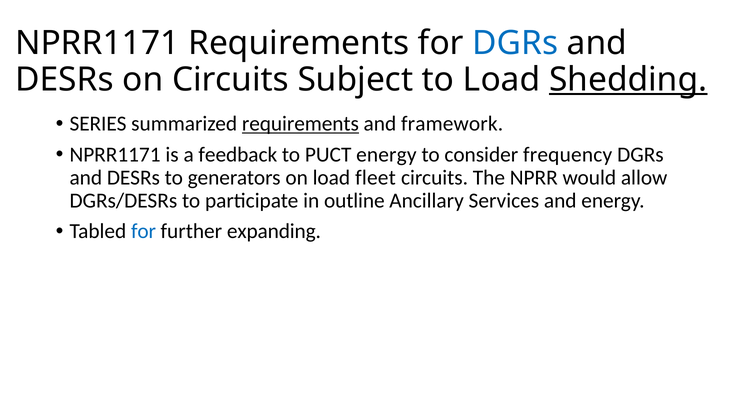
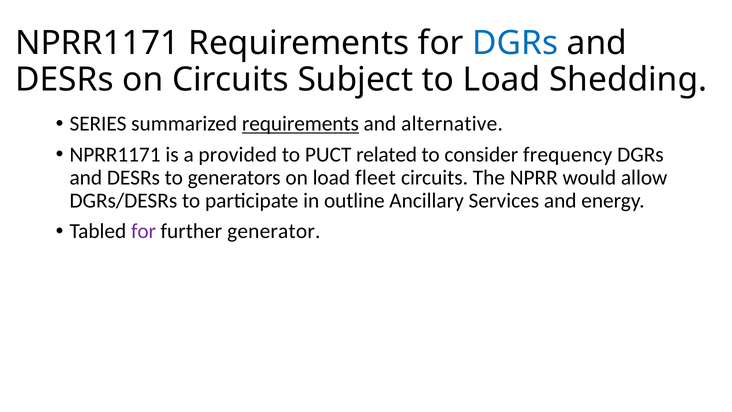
Shedding underline: present -> none (628, 80)
framework: framework -> alternative (452, 124)
feedback: feedback -> provided (238, 154)
PUCT energy: energy -> related (387, 154)
for colour: blue -> purple (144, 231)
expanding: expanding -> generator (274, 231)
